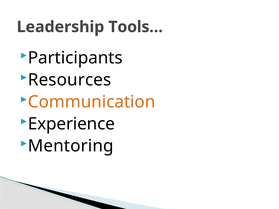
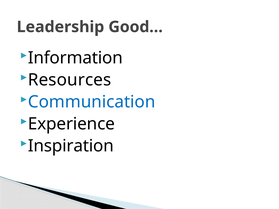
Tools…: Tools… -> Good… (136, 27)
Participants: Participants -> Information (75, 58)
Communication colour: orange -> blue (92, 102)
Mentoring: Mentoring -> Inspiration (71, 146)
